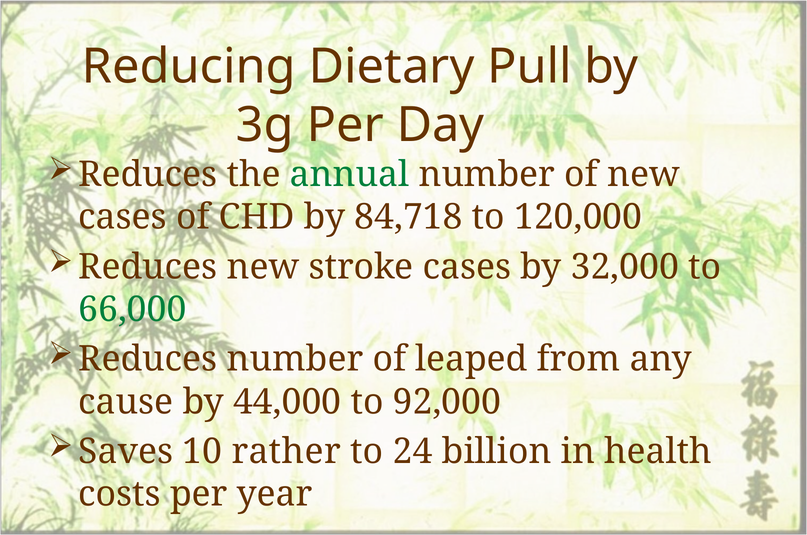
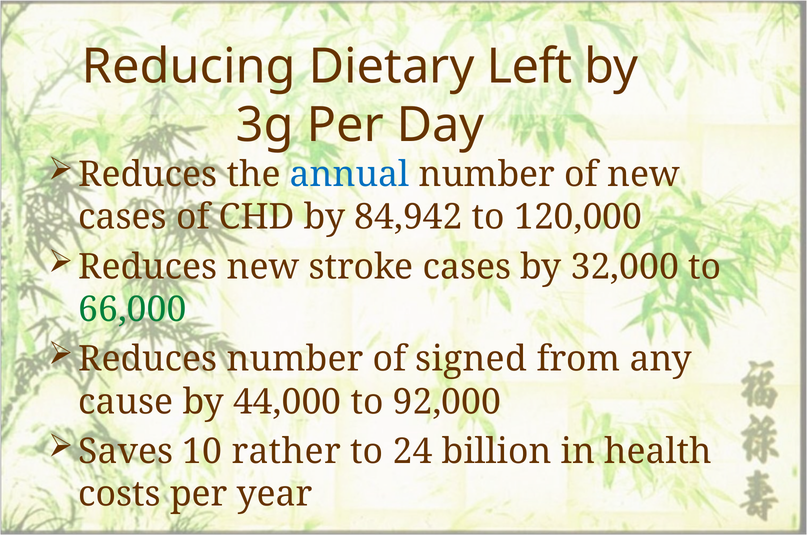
Pull: Pull -> Left (530, 67)
annual colour: green -> blue (350, 175)
84,718: 84,718 -> 84,942 (409, 217)
leaped: leaped -> signed (471, 359)
